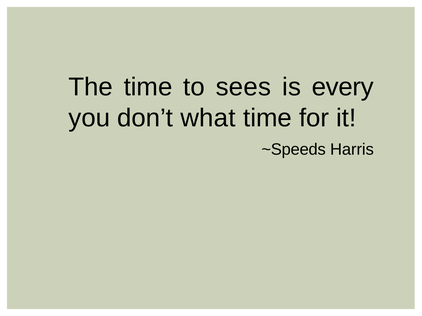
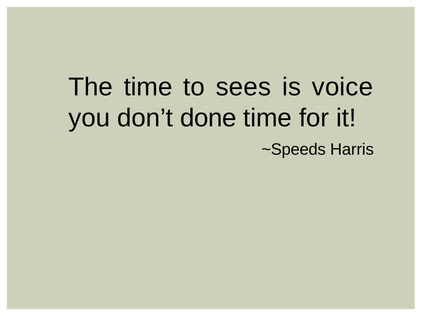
every: every -> voice (342, 87)
what: what -> done (208, 118)
